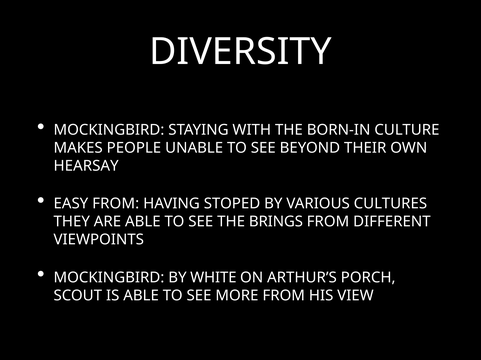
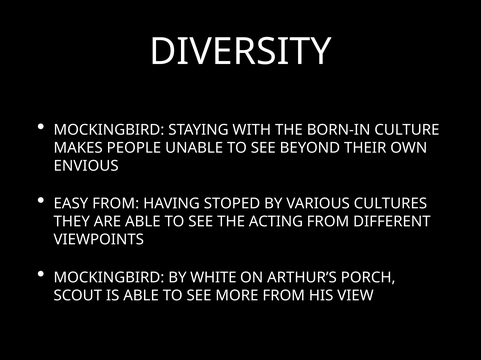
HEARSAY: HEARSAY -> ENVIOUS (86, 166)
BRINGS: BRINGS -> ACTING (276, 222)
